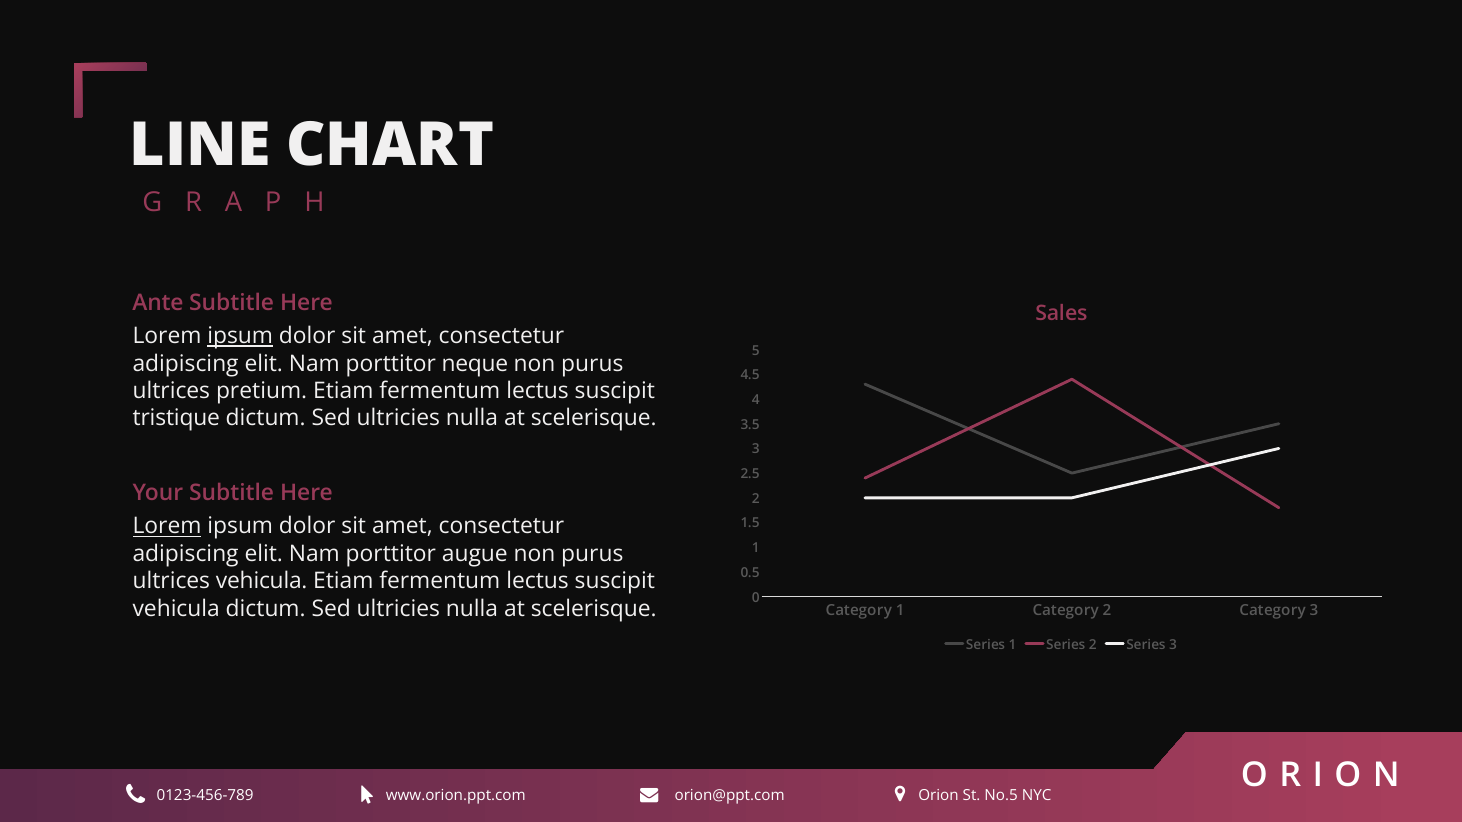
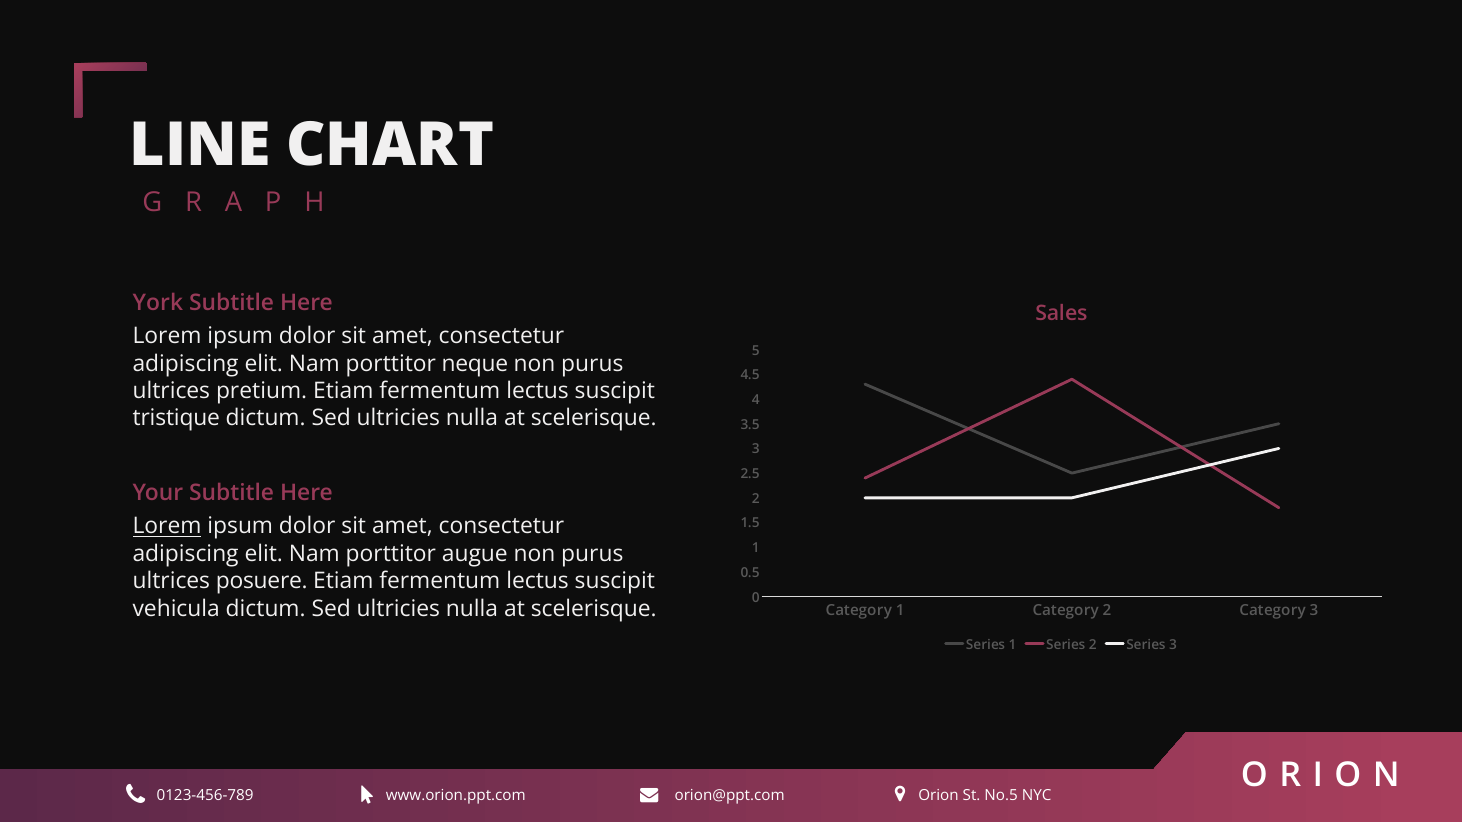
Ante: Ante -> York (158, 303)
ipsum underline: present -> none (240, 336)
ultrices vehicula: vehicula -> posuere (262, 581)
